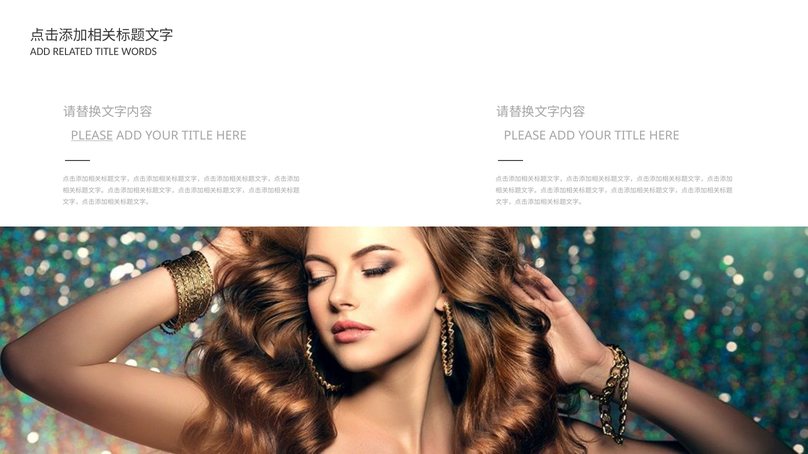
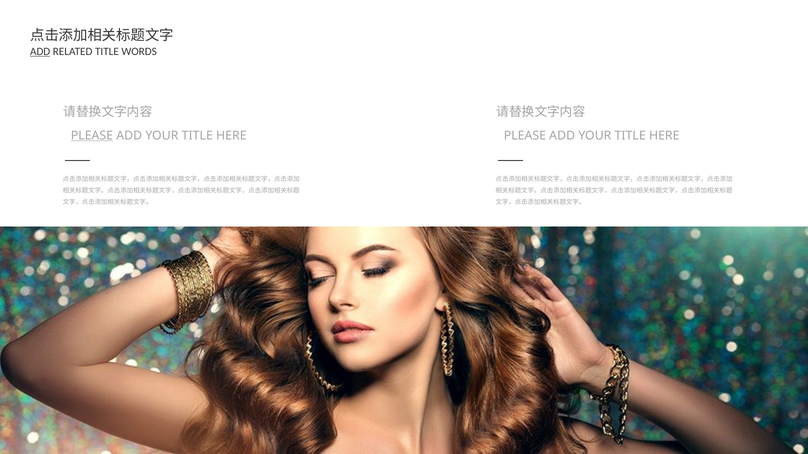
ADD underline: none -> present (40, 52)
